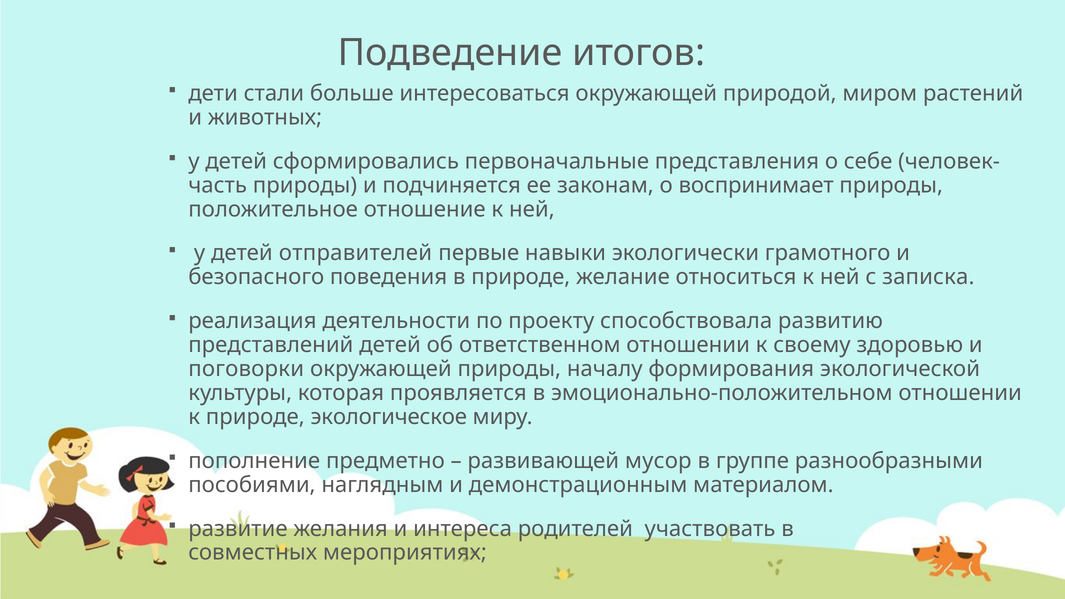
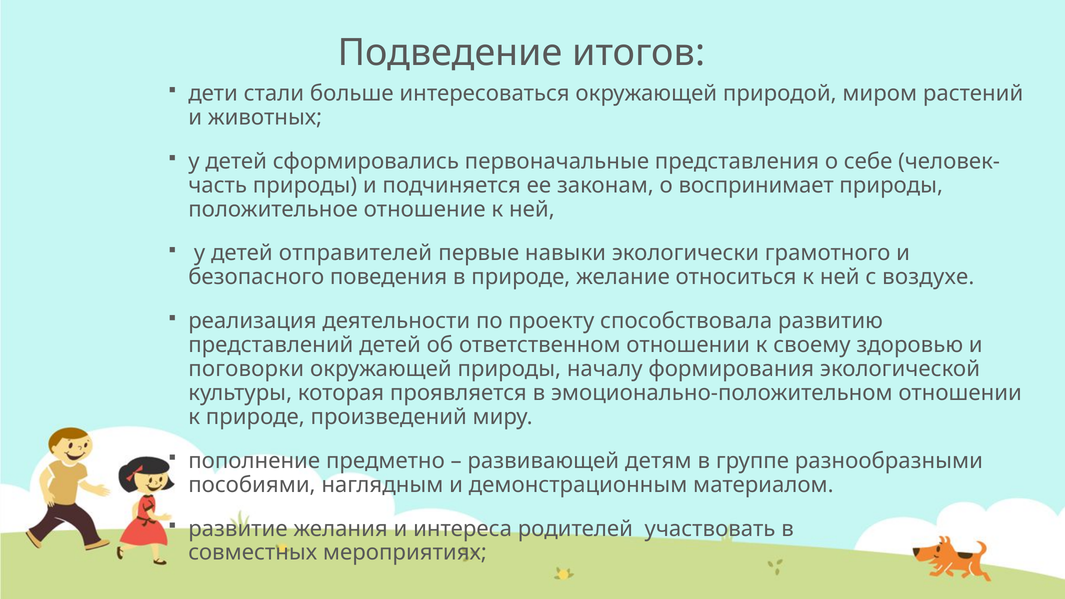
записка: записка -> воздухе (928, 277)
экологическое: экологическое -> произведений (389, 417)
мусор: мусор -> детям (658, 461)
